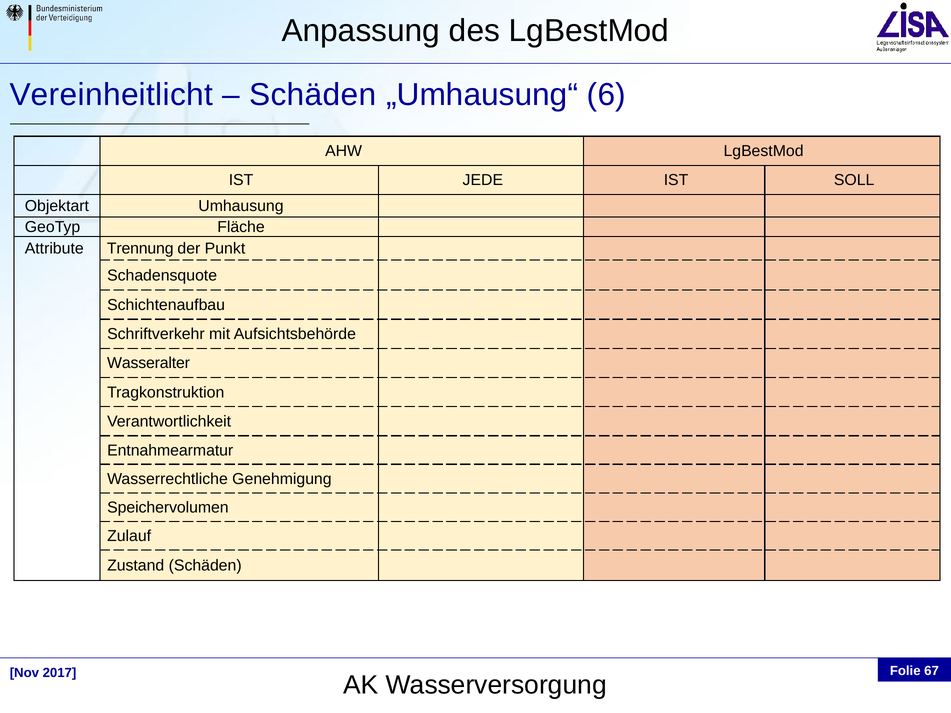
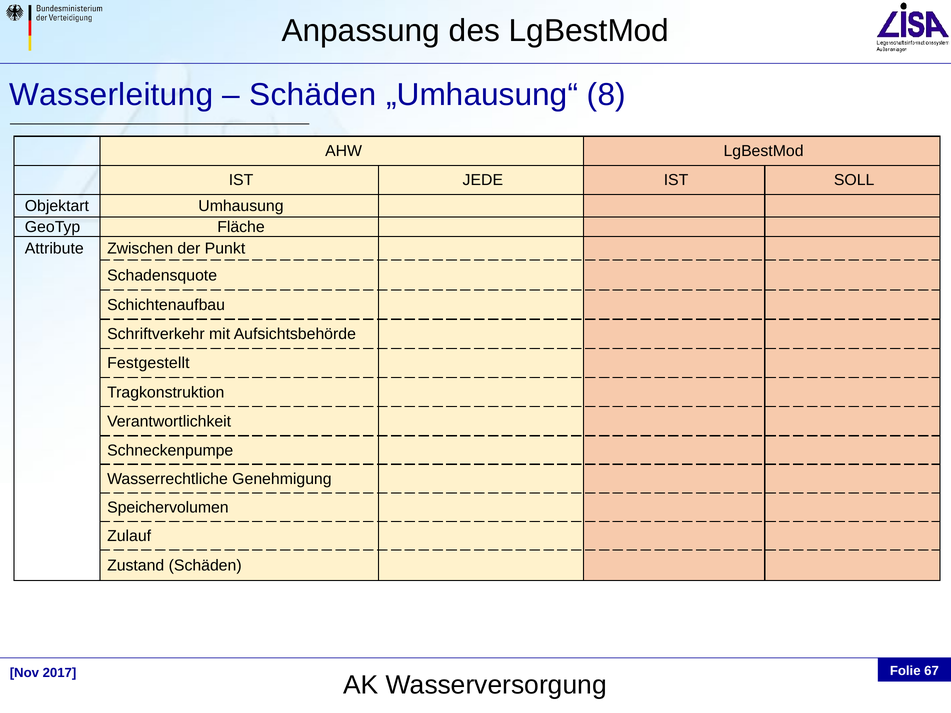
Vereinheitlicht: Vereinheitlicht -> Wasserleitung (111, 95)
6: 6 -> 8 (606, 95)
Trennung: Trennung -> Zwischen (140, 249)
Wasseralter: Wasseralter -> Festgestellt (148, 363)
Entnahmearmatur: Entnahmearmatur -> Schneckenpumpe (170, 450)
